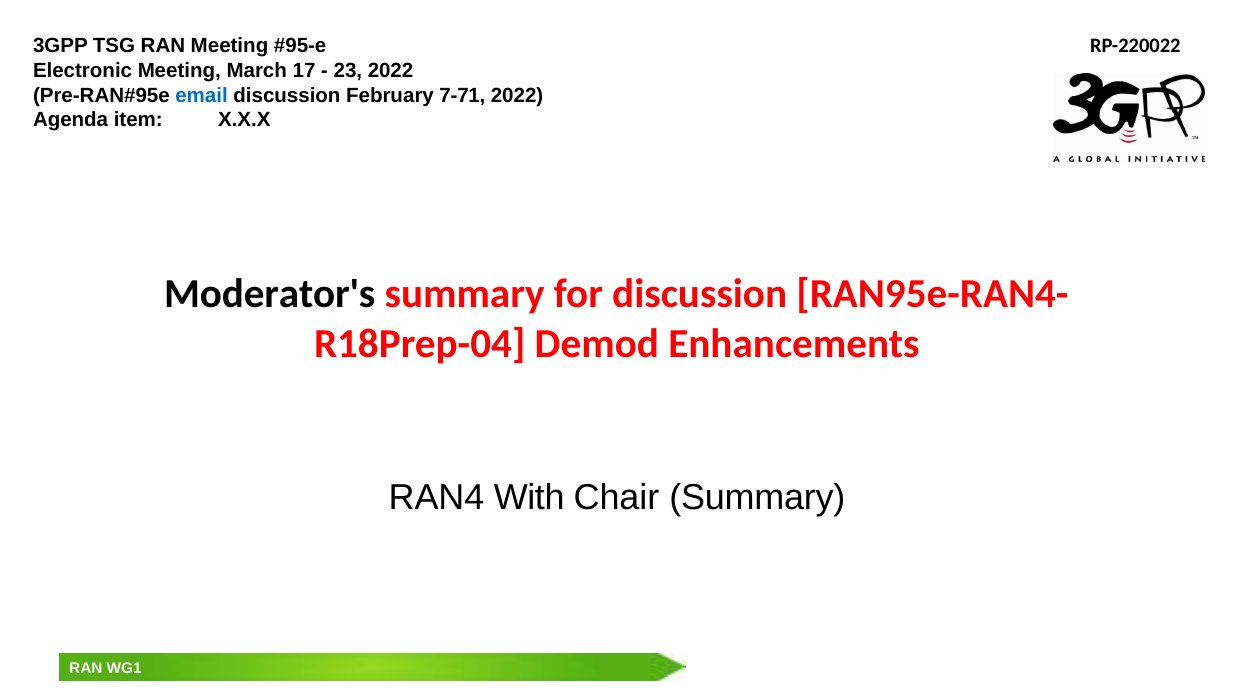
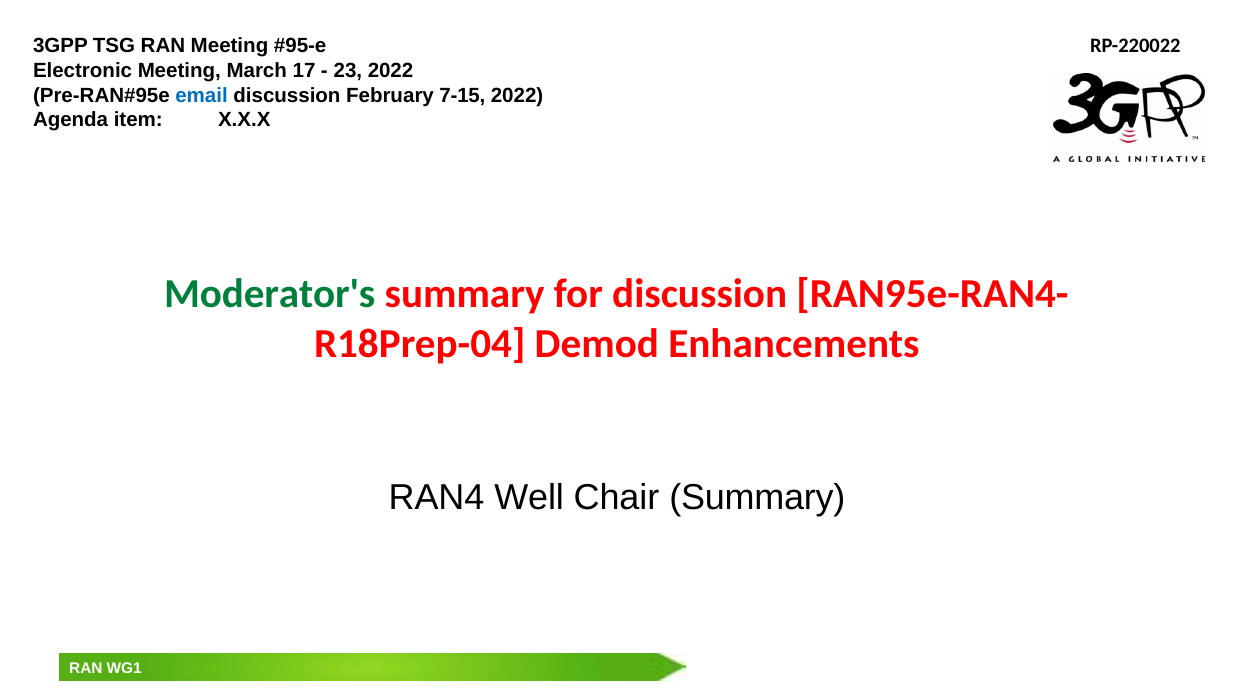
7-71: 7-71 -> 7-15 (462, 95)
Moderator's colour: black -> green (270, 294)
With: With -> Well (529, 497)
